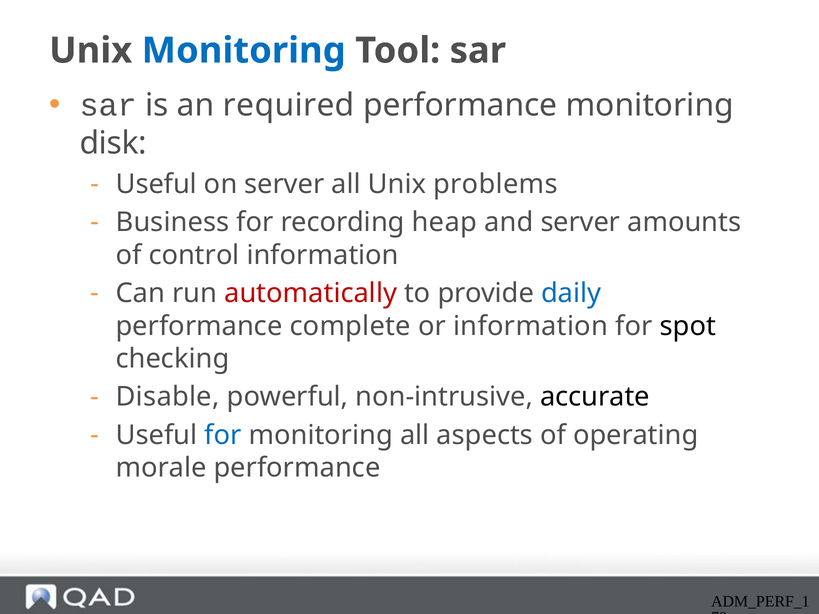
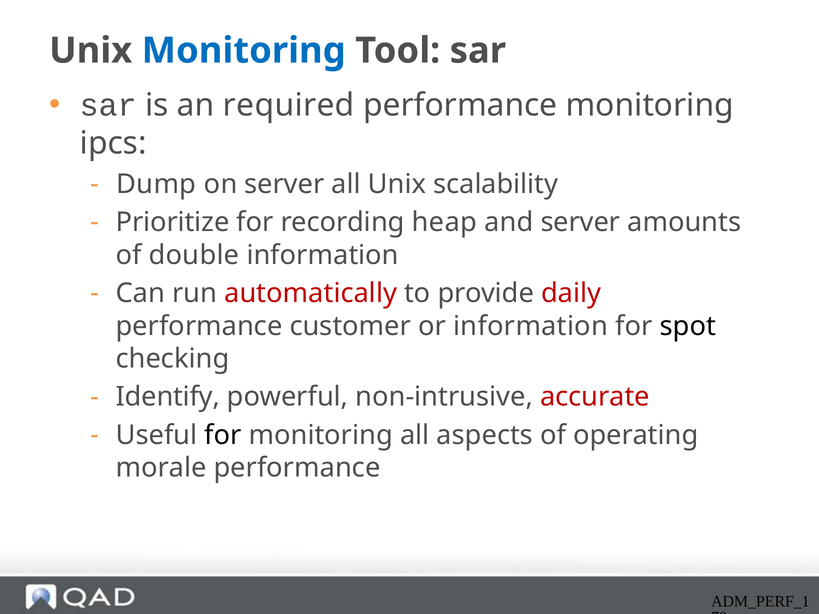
disk: disk -> ipcs (113, 144)
Useful: Useful -> Dump (156, 184)
problems: problems -> scalability (496, 184)
Business: Business -> Prioritize (173, 222)
control: control -> double (194, 255)
daily colour: blue -> red (571, 293)
complete: complete -> customer (350, 326)
Disable: Disable -> Identify (168, 397)
accurate colour: black -> red (595, 397)
for colour: blue -> black (223, 435)
